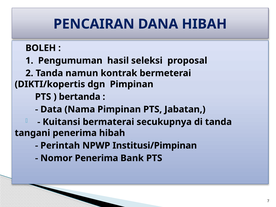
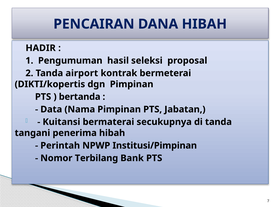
BOLEH: BOLEH -> HADIR (41, 48)
namun: namun -> airport (82, 73)
Nomor Penerima: Penerima -> Terbilang (96, 158)
